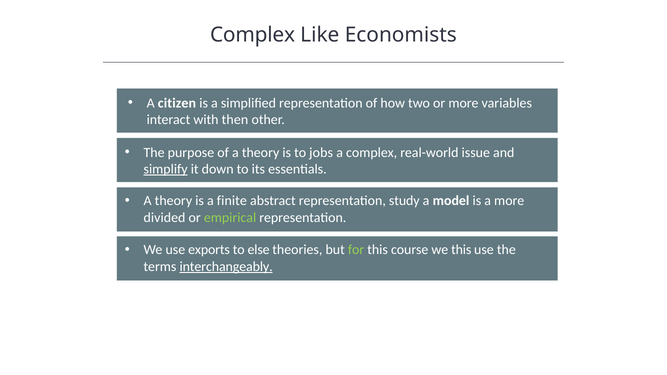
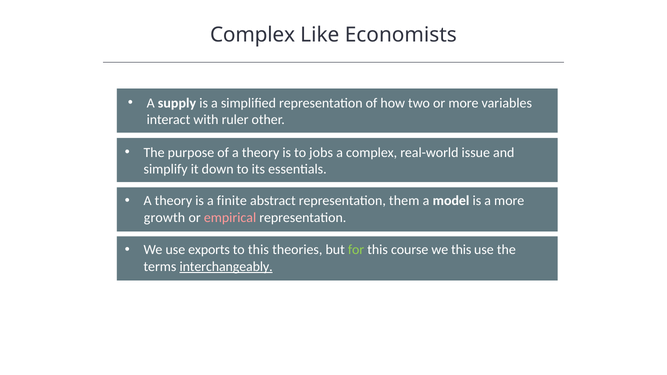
citizen: citizen -> supply (177, 103)
then: then -> ruler (235, 120)
simplify underline: present -> none (166, 169)
study: study -> them (404, 201)
divided: divided -> growth (164, 218)
empirical colour: light green -> pink (230, 218)
to else: else -> this (258, 250)
